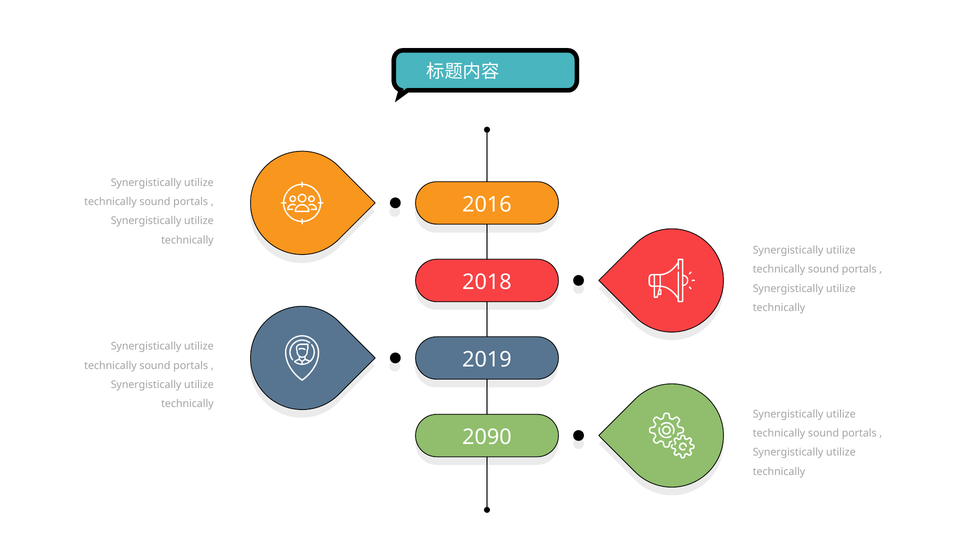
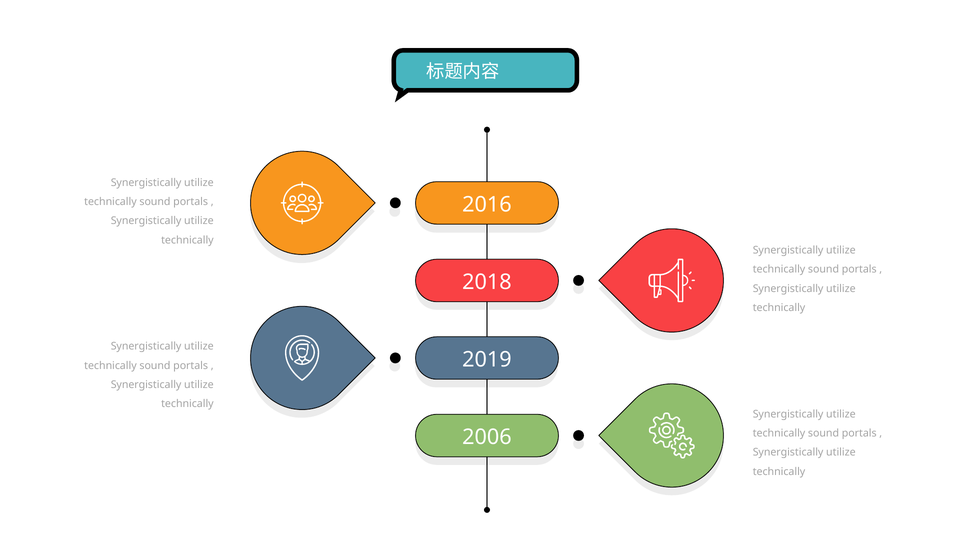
2090: 2090 -> 2006 (487, 437)
